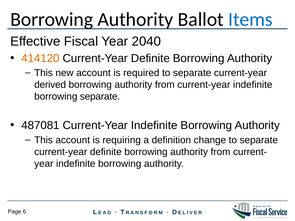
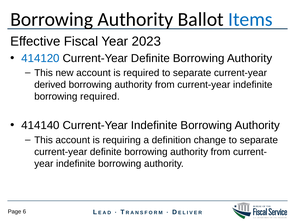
2040: 2040 -> 2023 (146, 41)
414120 colour: orange -> blue (40, 58)
borrowing separate: separate -> required (100, 97)
487081: 487081 -> 414140 (40, 126)
